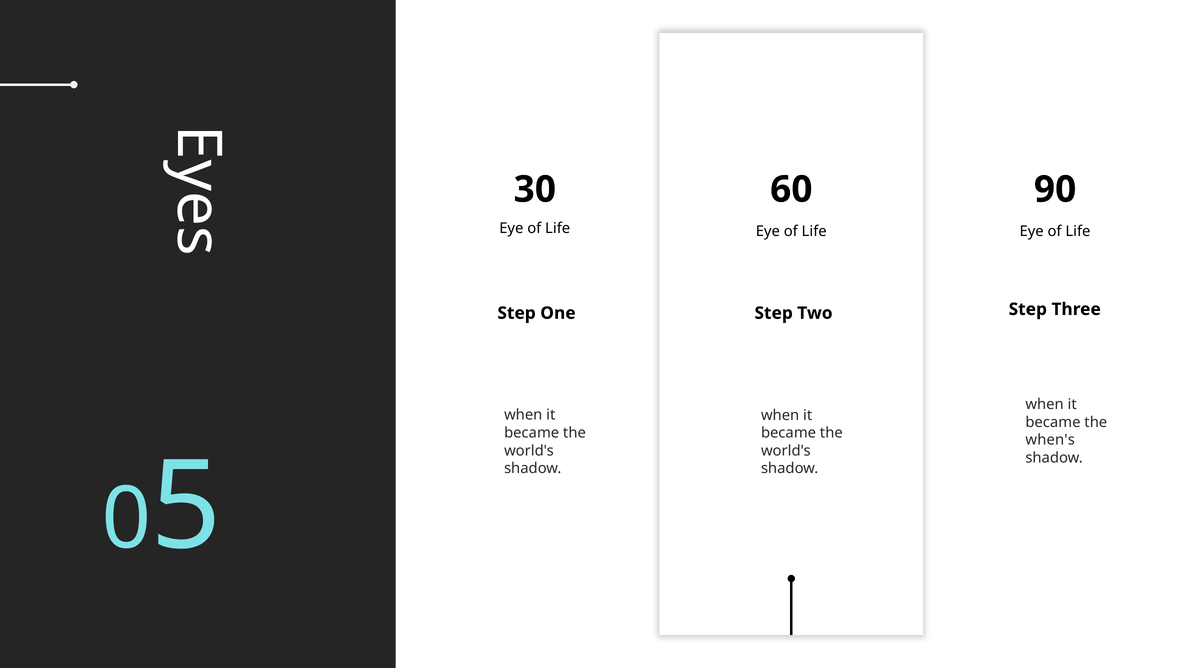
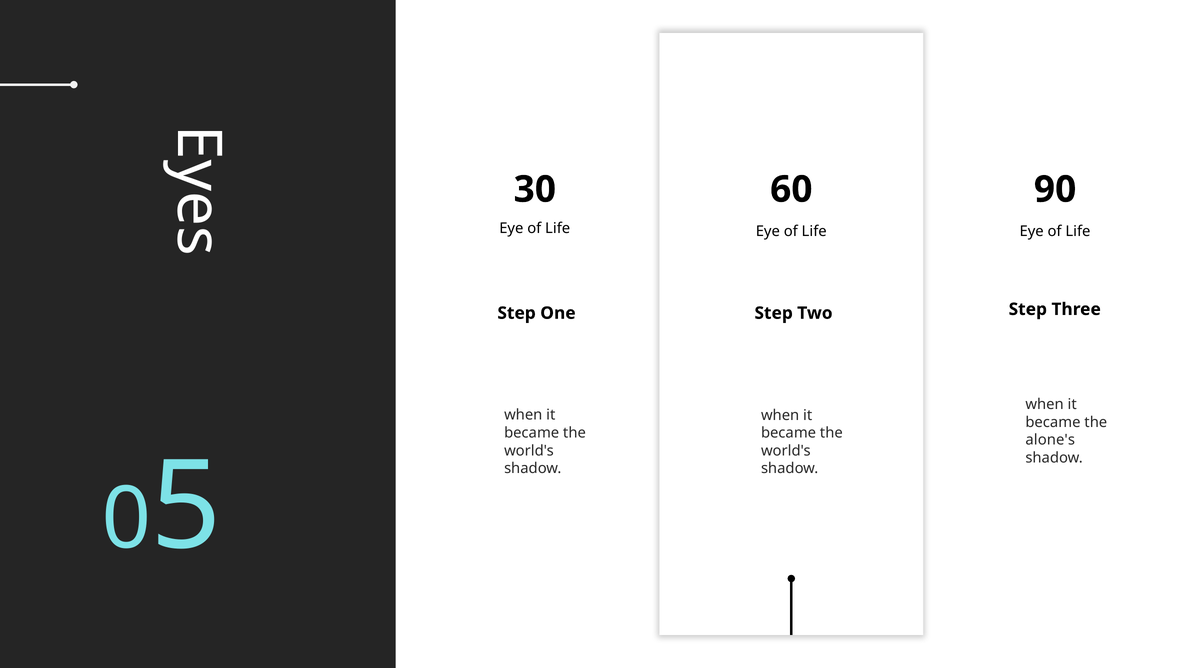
when's: when's -> alone's (1050, 440)
